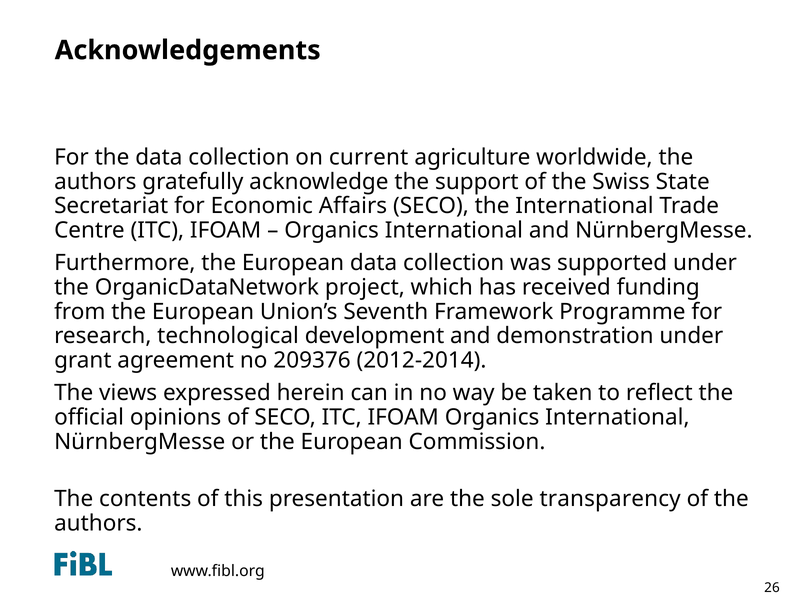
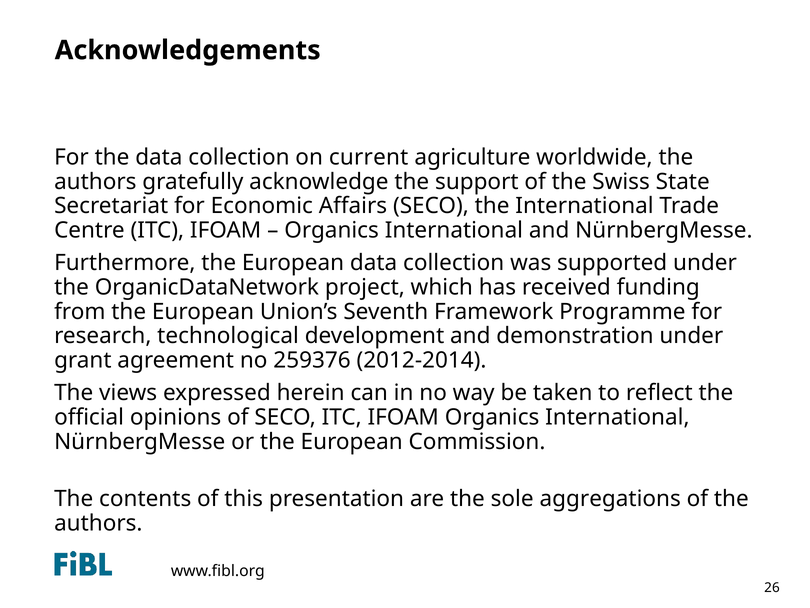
209376: 209376 -> 259376 (312, 360)
transparency: transparency -> aggregations (610, 498)
